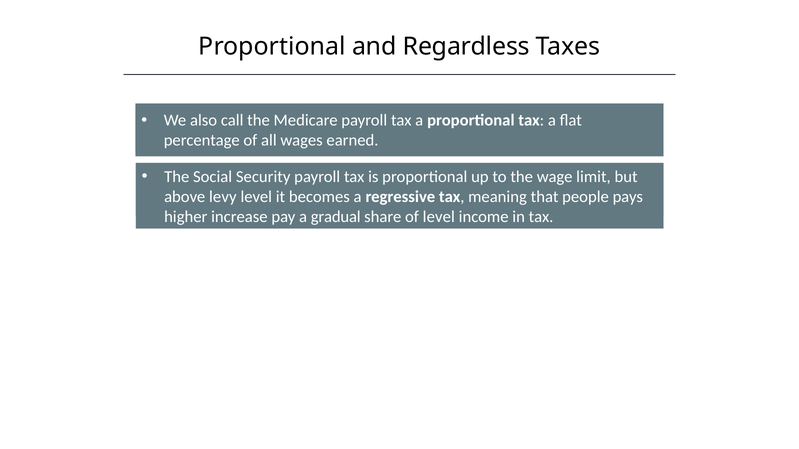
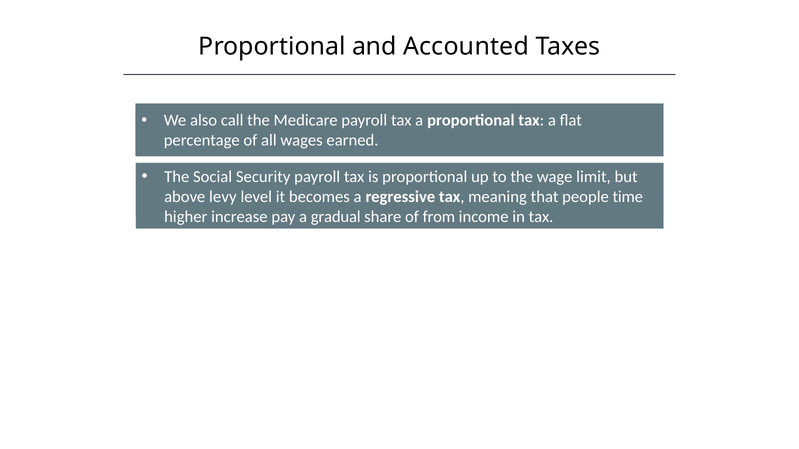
Regardless: Regardless -> Accounted (466, 46)
pays: pays -> time (628, 197)
of level: level -> from (439, 217)
